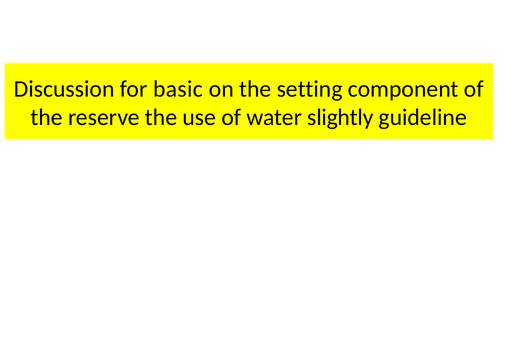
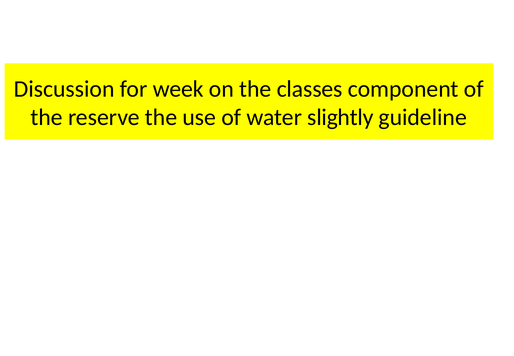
basic: basic -> week (178, 89)
setting: setting -> classes (310, 89)
